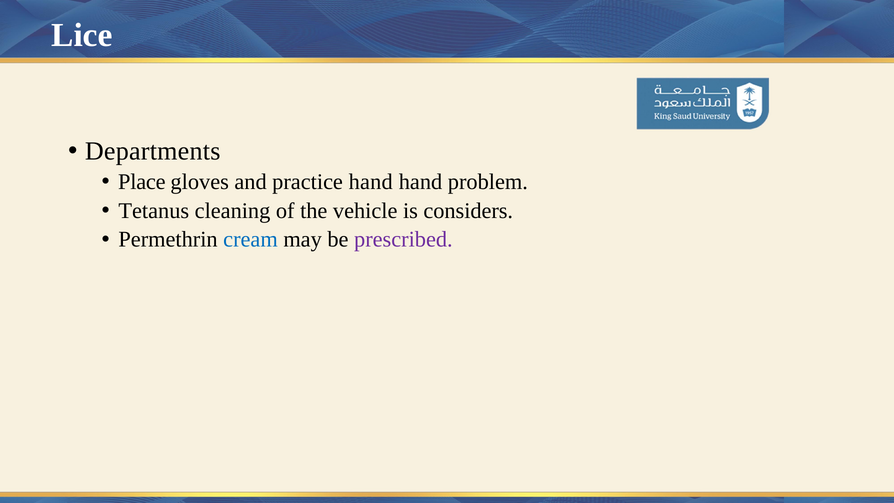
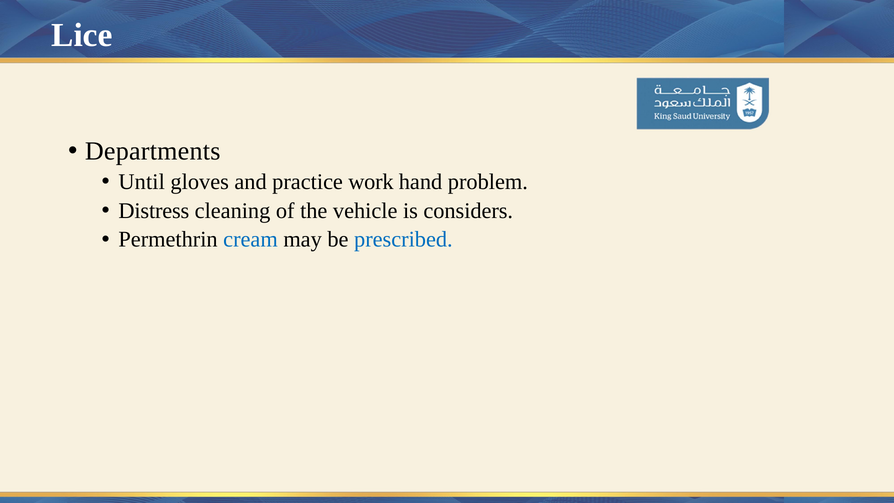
Place: Place -> Until (142, 182)
practice hand: hand -> work (371, 182)
Tetanus: Tetanus -> Distress (154, 211)
prescribed colour: purple -> blue (403, 240)
